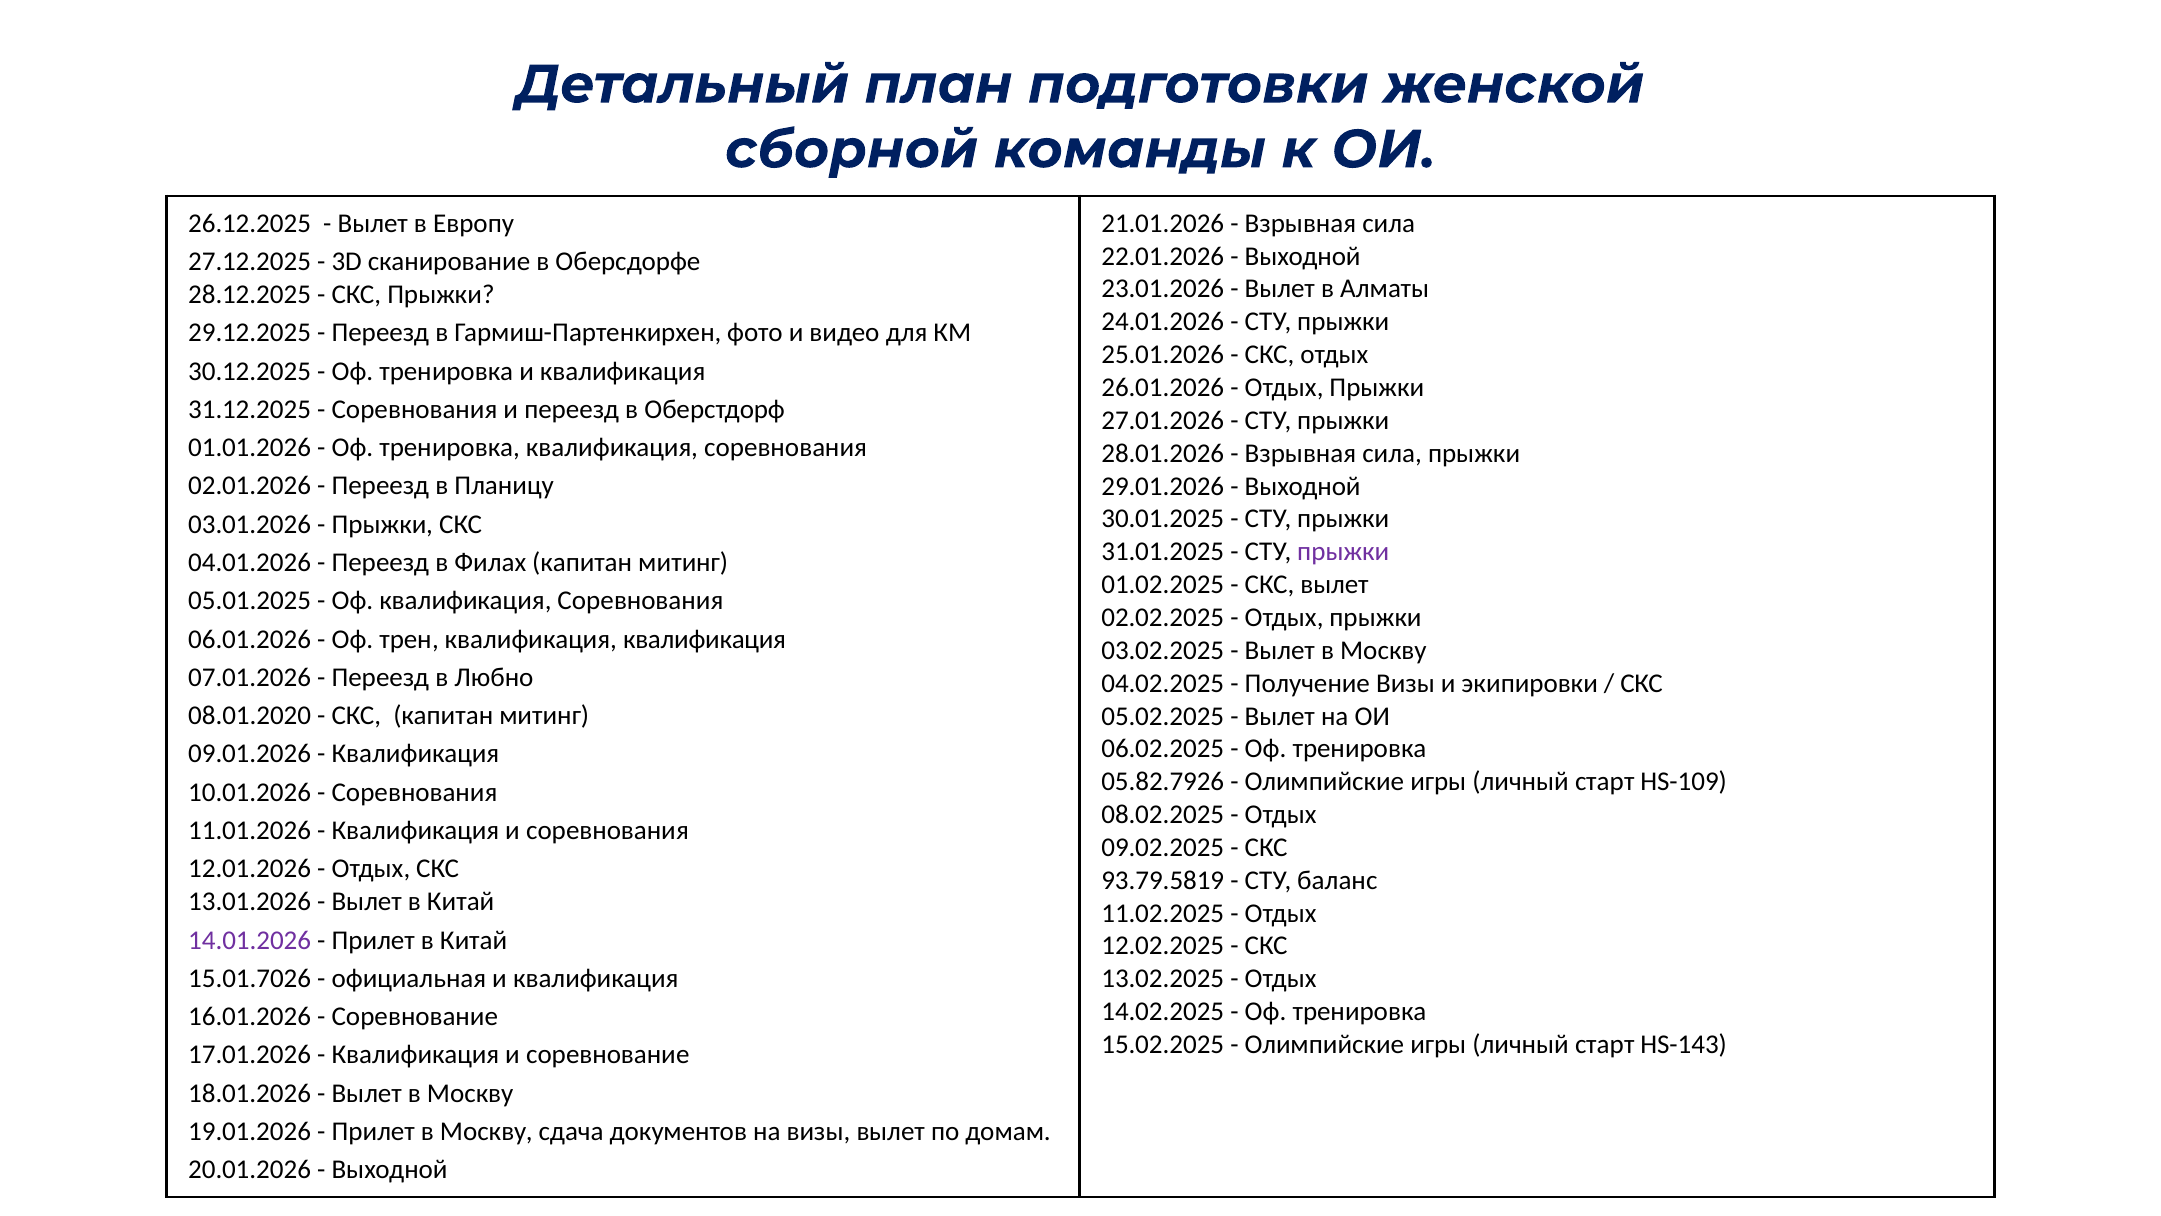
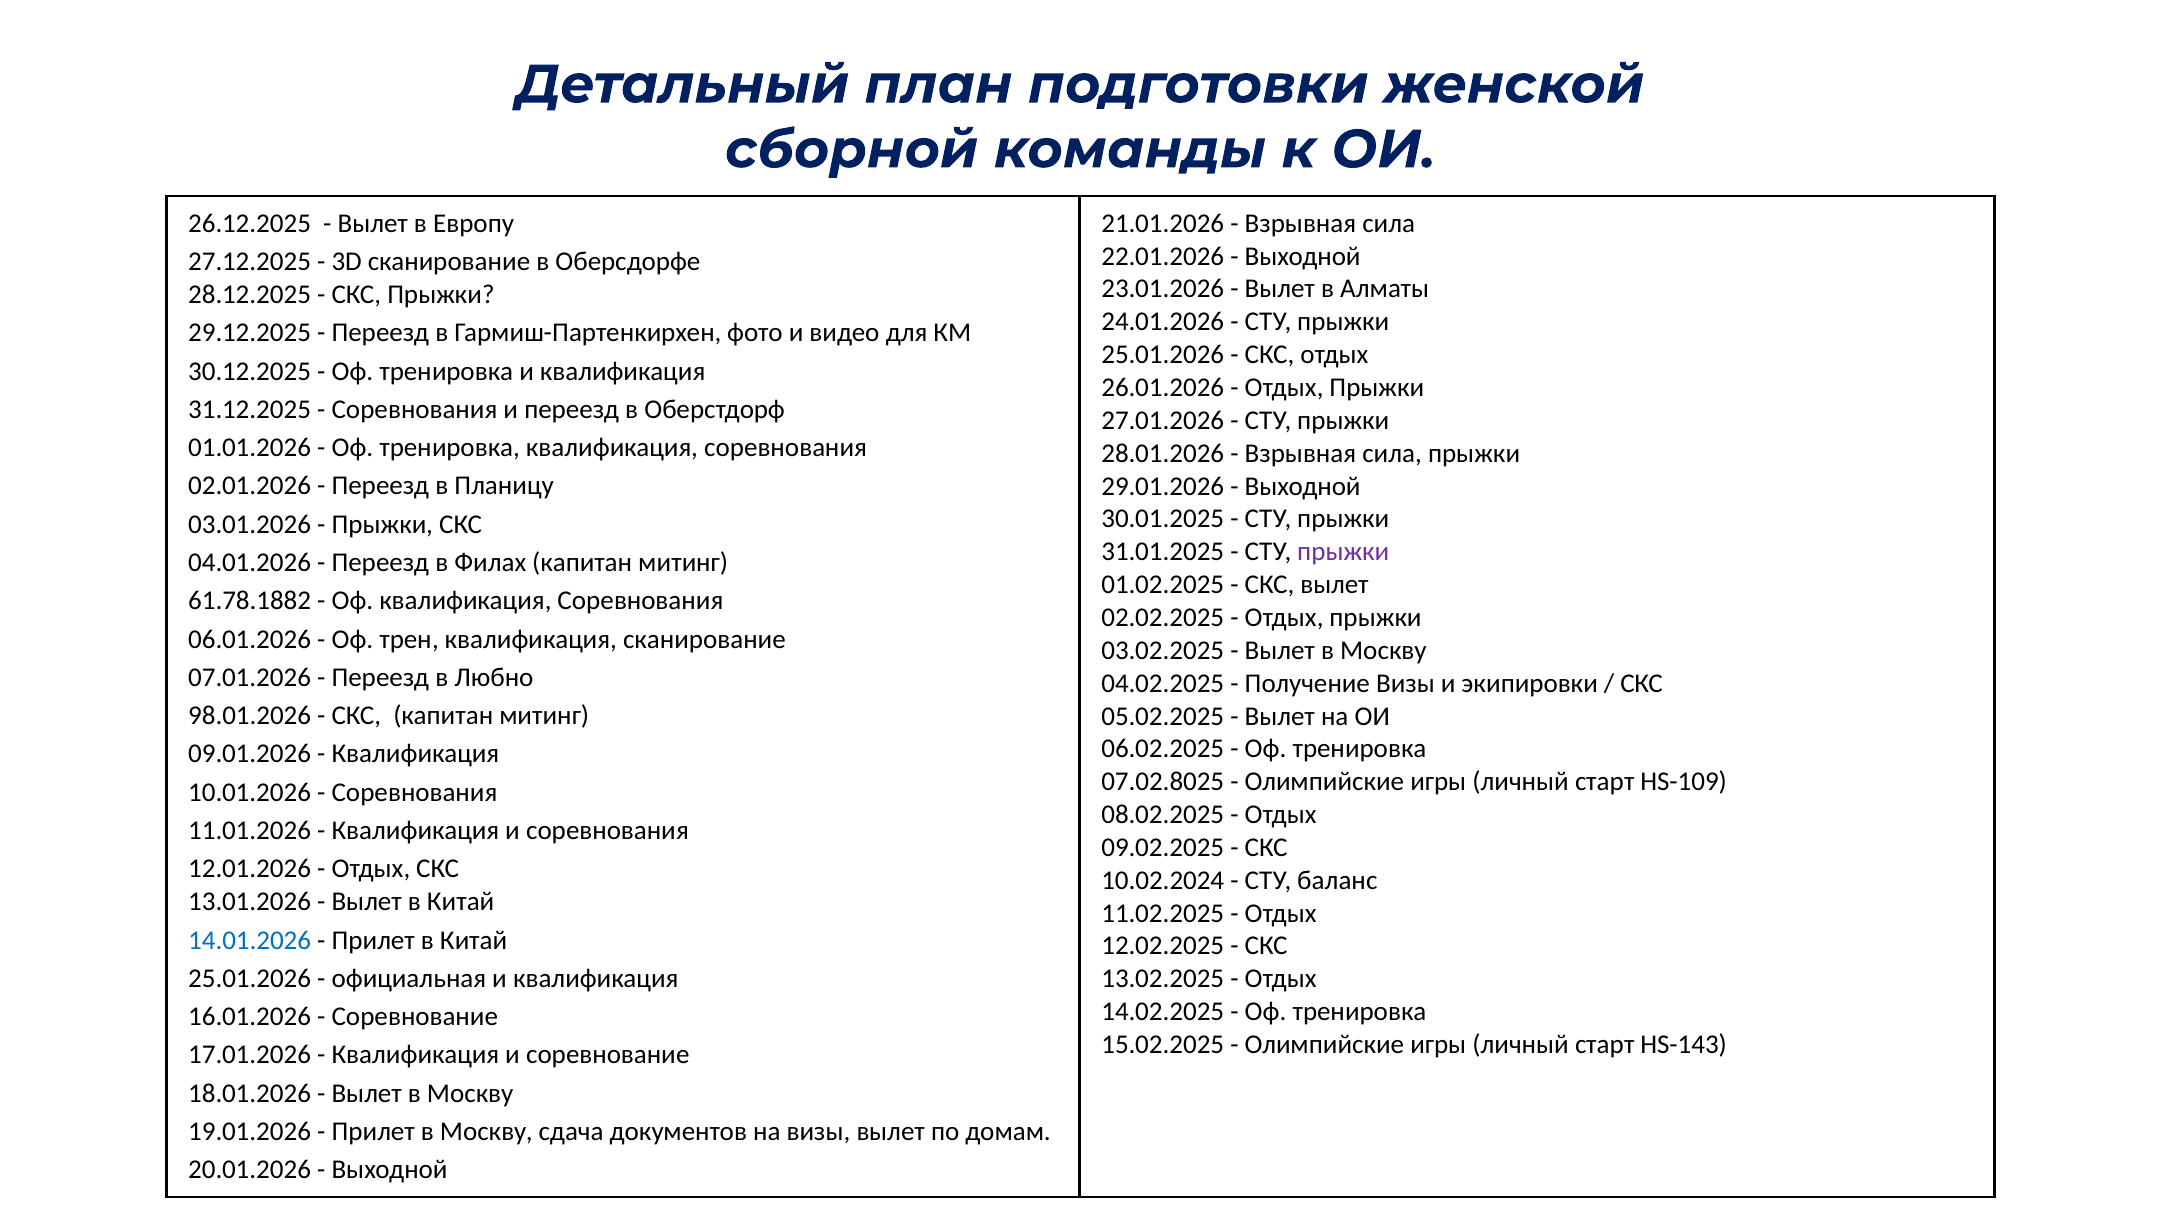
05.01.2025: 05.01.2025 -> 61.78.1882 (250, 601)
квалификация квалификация: квалификация -> сканирование (704, 639)
08.01.2020: 08.01.2020 -> 98.01.2026 (250, 716)
05.82.7926: 05.82.7926 -> 07.02.8025 (1163, 782)
93.79.5819: 93.79.5819 -> 10.02.2024 (1163, 880)
14.01.2026 colour: purple -> blue (250, 940)
15.01.7026: 15.01.7026 -> 25.01.2026 (250, 978)
